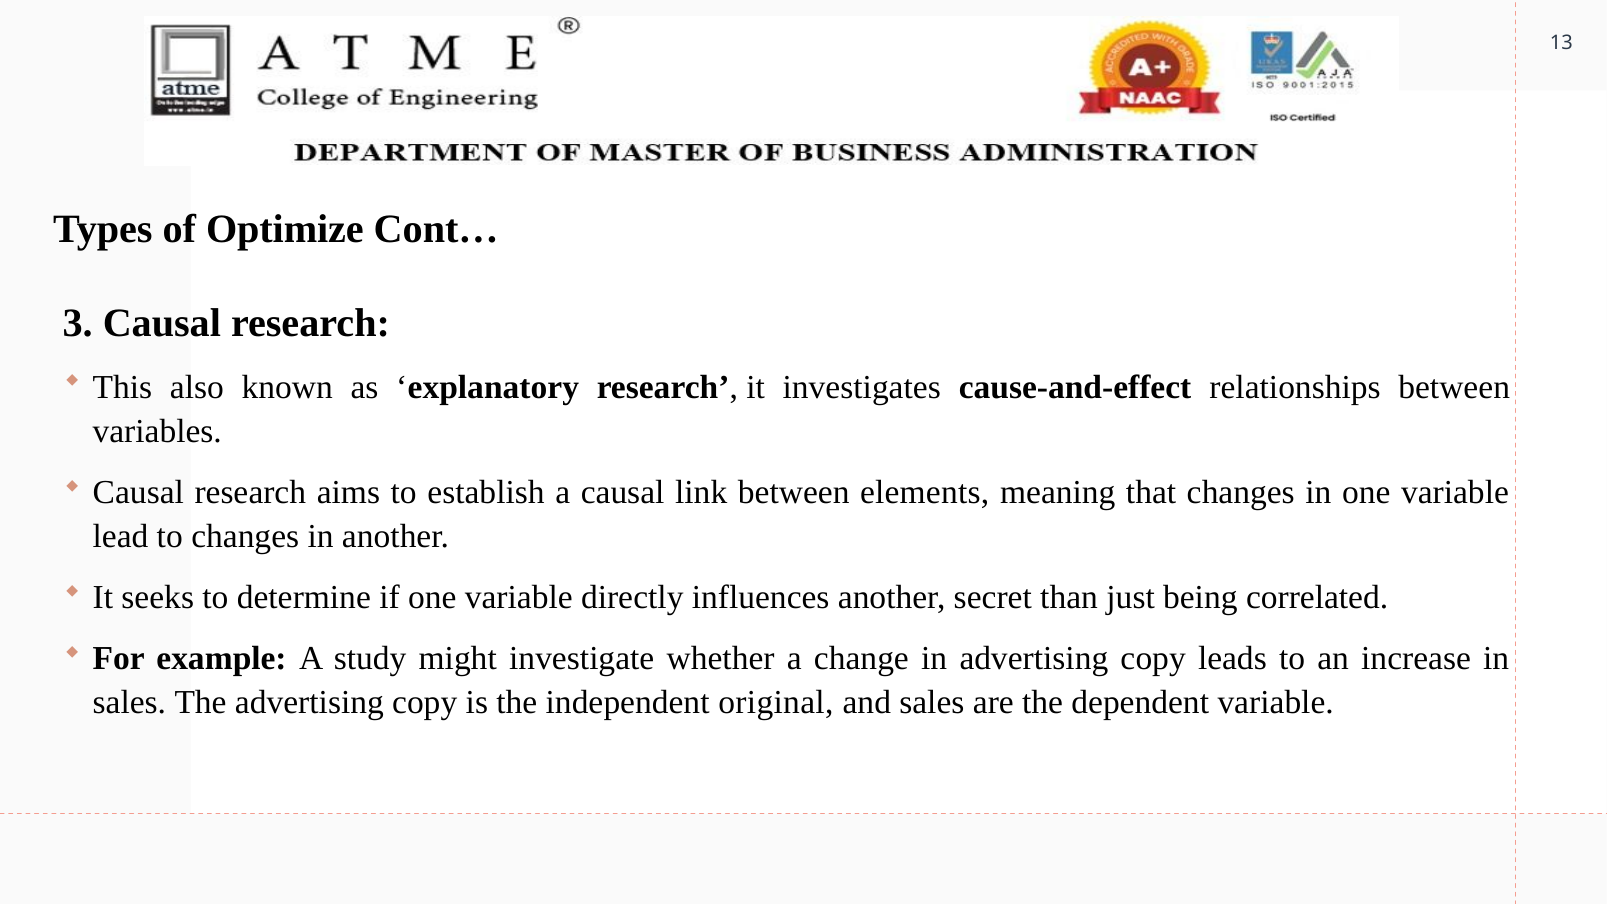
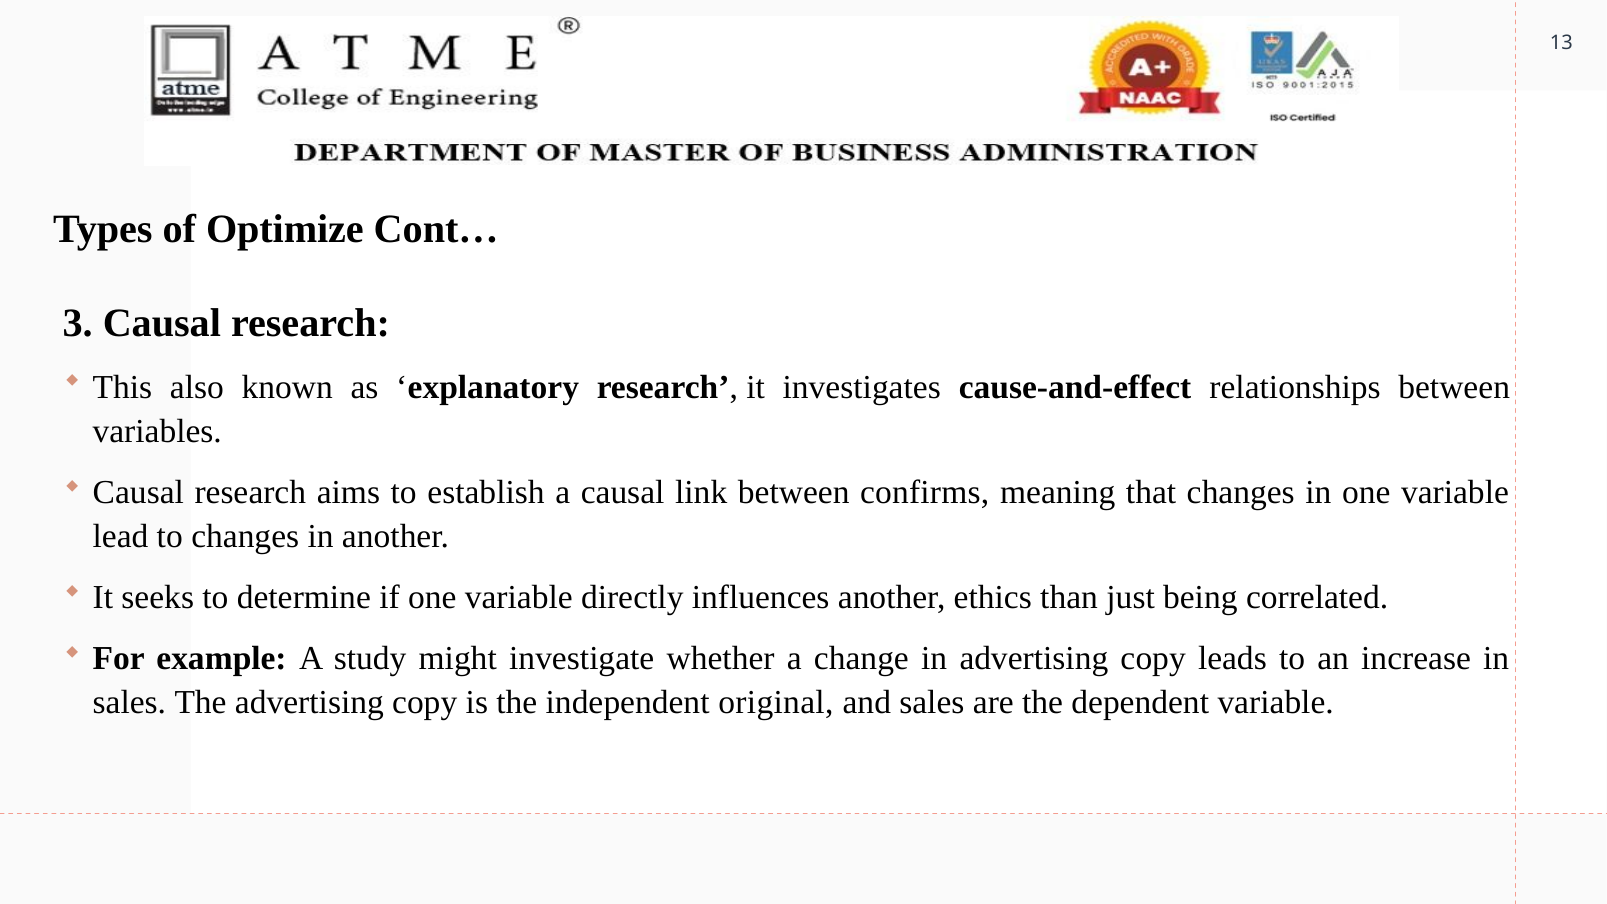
elements: elements -> confirms (925, 492)
secret: secret -> ethics (993, 598)
